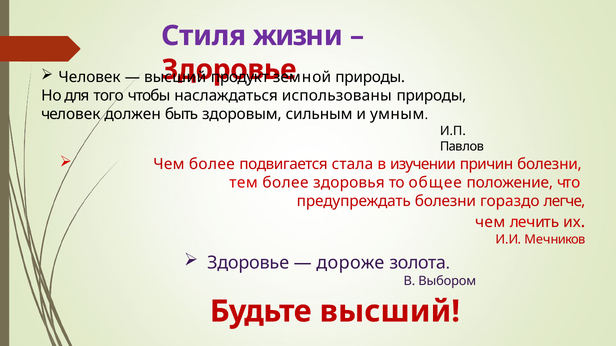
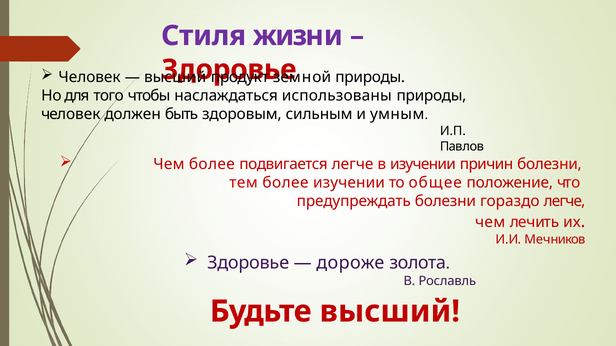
подвигается стала: стала -> легче (353, 165)
более здоровья: здоровья -> изучении (349, 183)
Выбором: Выбором -> Рославль (447, 281)
